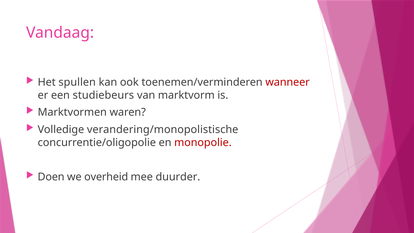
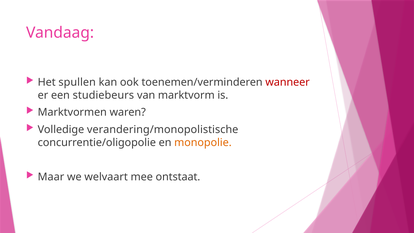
monopolie colour: red -> orange (203, 142)
Doen: Doen -> Maar (51, 177)
overheid: overheid -> welvaart (106, 177)
duurder: duurder -> ontstaat (178, 177)
